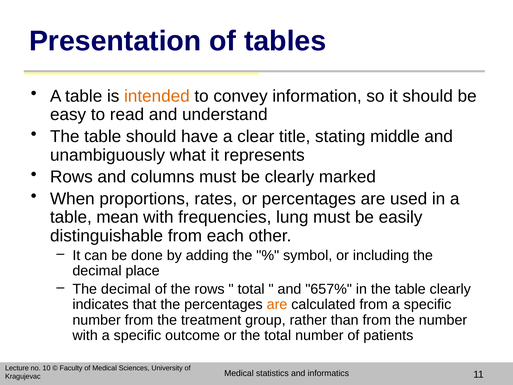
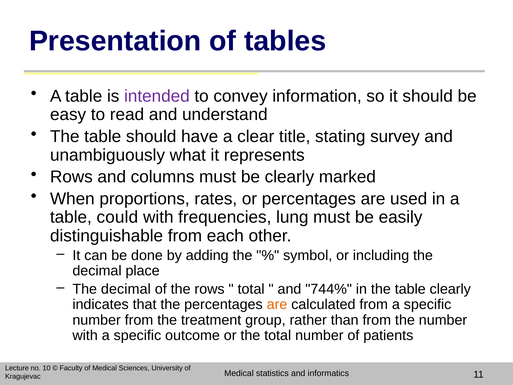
intended colour: orange -> purple (157, 96)
middle: middle -> survey (395, 136)
mean: mean -> could (117, 217)
657%: 657% -> 744% (329, 289)
